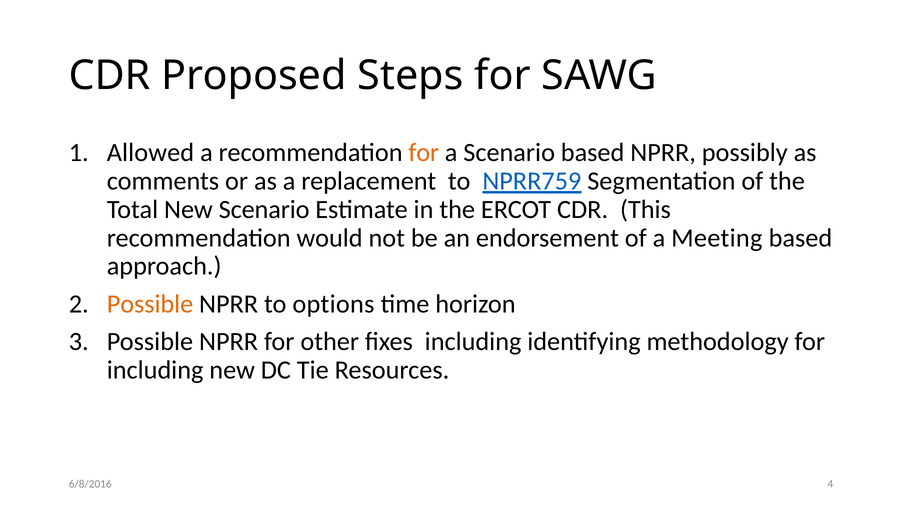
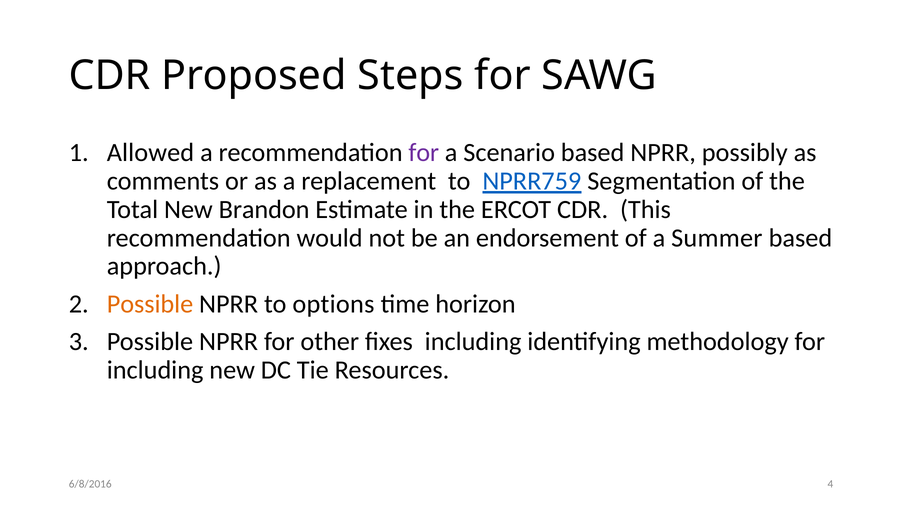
for colour: orange -> purple (424, 152)
New Scenario: Scenario -> Brandon (264, 210)
Meeting: Meeting -> Summer (717, 238)
